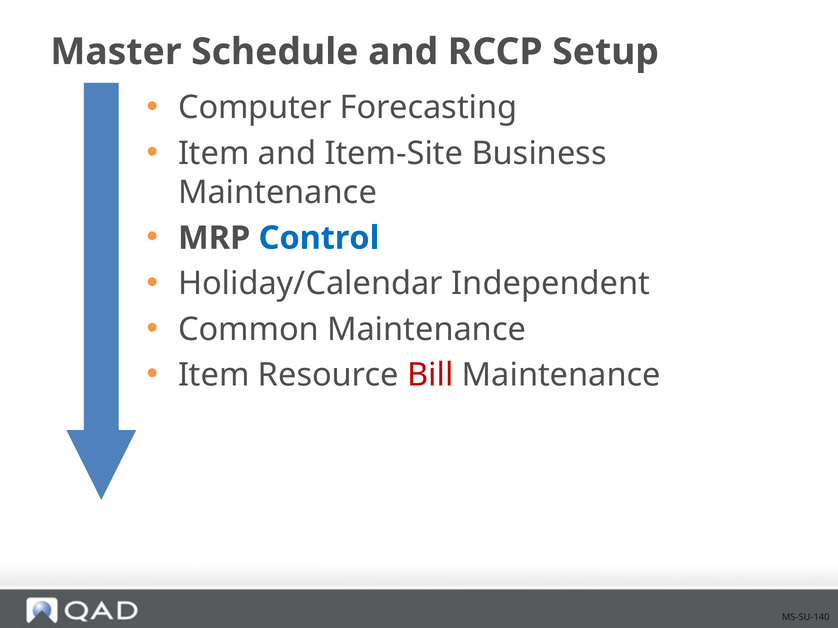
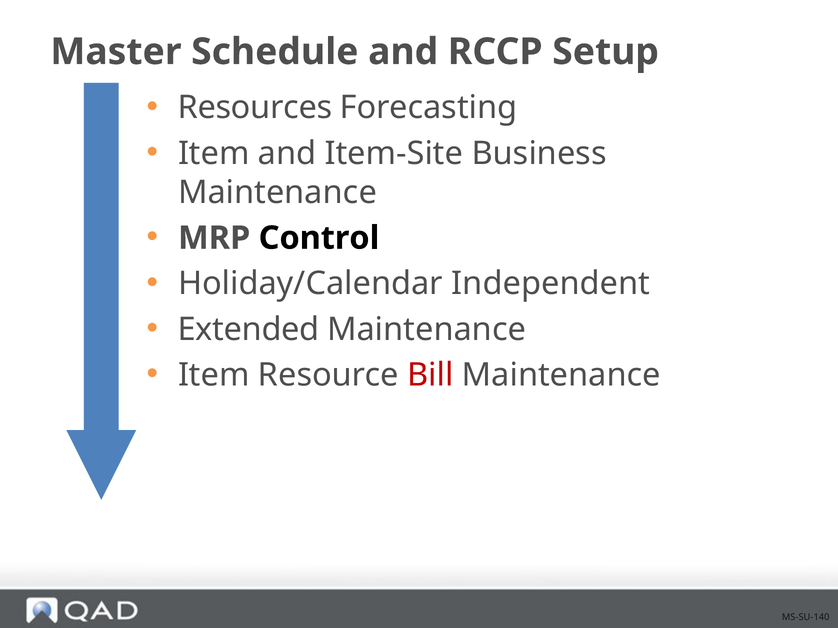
Computer: Computer -> Resources (255, 108)
Control colour: blue -> black (319, 238)
Common: Common -> Extended (249, 330)
